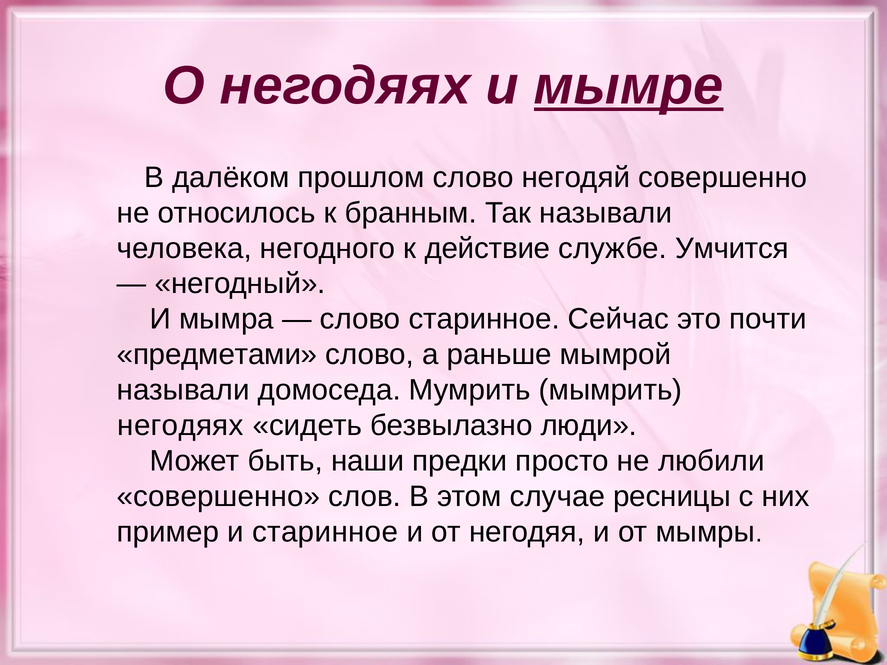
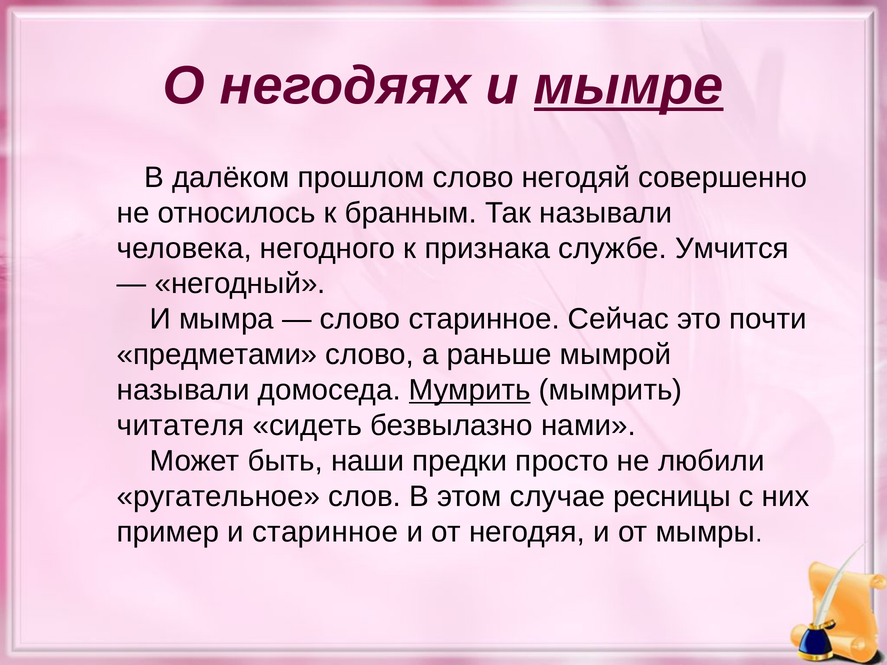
действие: действие -> признака (487, 248)
Мумрить underline: none -> present (470, 390)
негодяях: негодяях -> читателя (181, 426)
люди: люди -> нами (588, 426)
совершенно: совершенно -> ругательное (219, 497)
